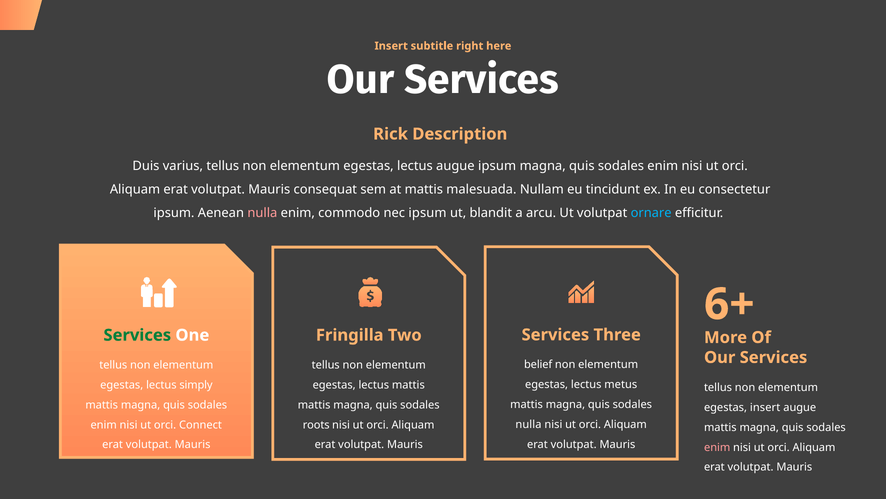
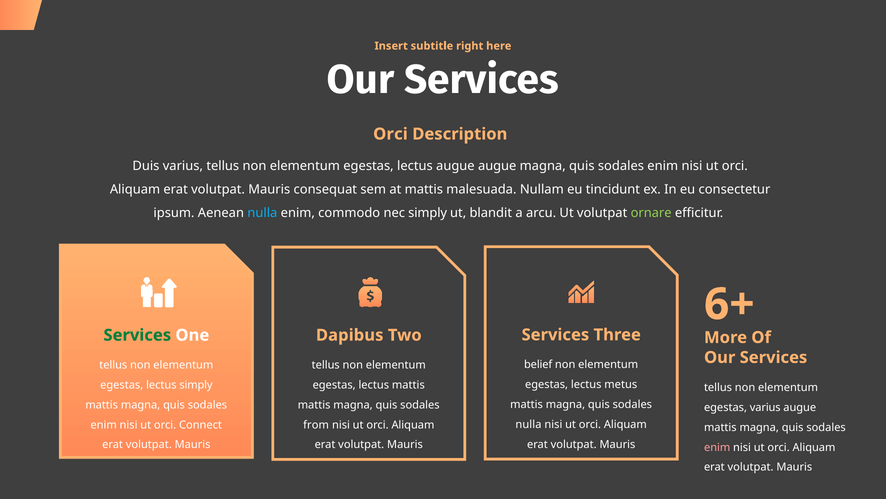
Rick: Rick -> Orci (390, 134)
augue ipsum: ipsum -> augue (497, 166)
nulla colour: pink -> light blue (262, 213)
nec ipsum: ipsum -> simply (428, 213)
ornare colour: light blue -> light green (651, 213)
Fringilla: Fringilla -> Dapibus (350, 335)
egestas insert: insert -> varius (765, 407)
roots: roots -> from (316, 424)
